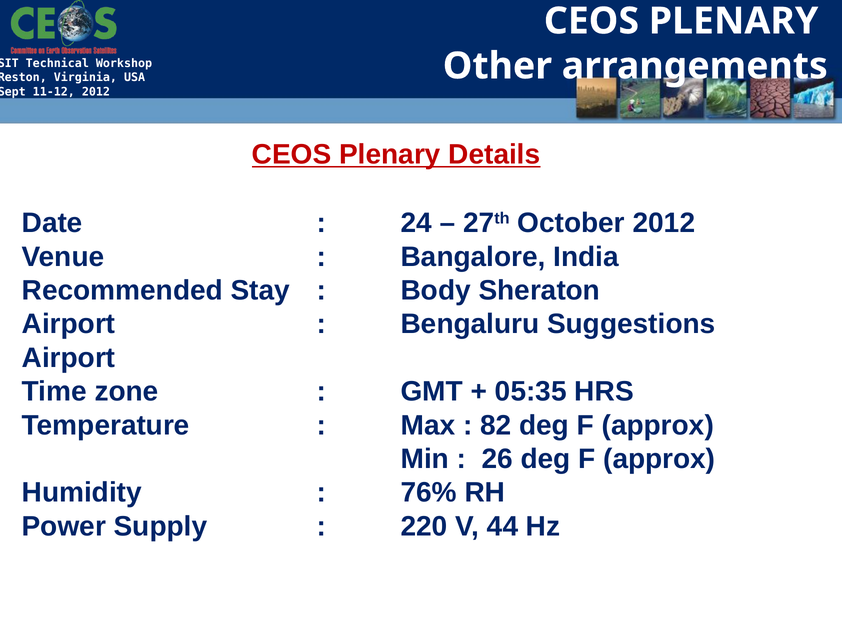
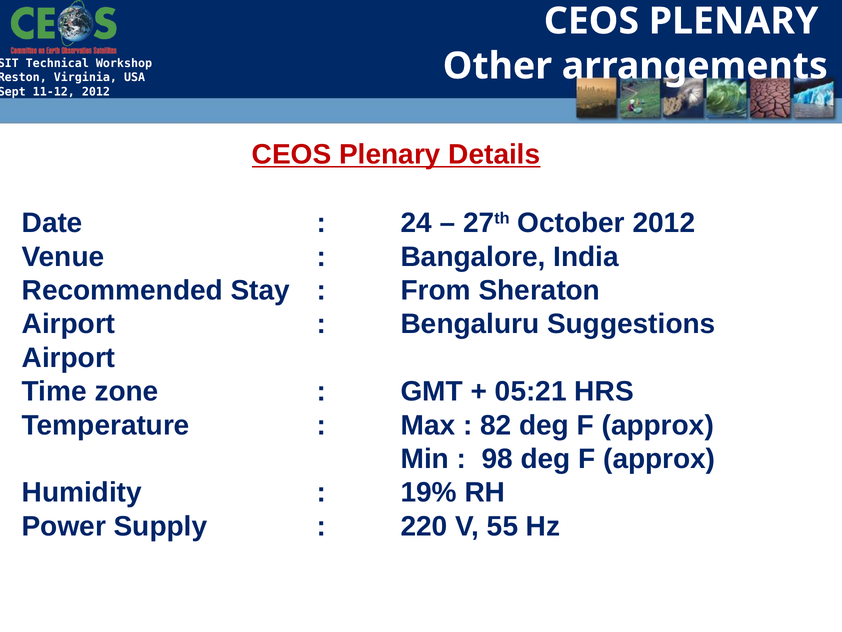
Body: Body -> From (436, 290)
05:35: 05:35 -> 05:21 (531, 391)
26: 26 -> 98 (497, 459)
76%: 76% -> 19% (429, 492)
44: 44 -> 55 (503, 526)
